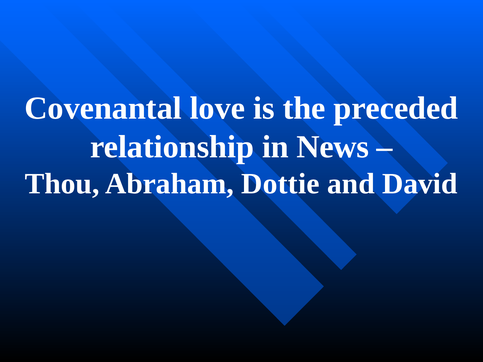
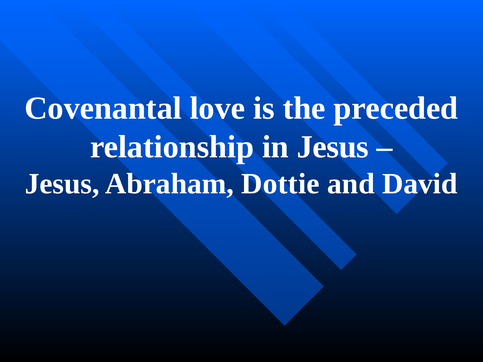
in News: News -> Jesus (333, 147)
Thou: Thou -> Jesus (62, 184)
